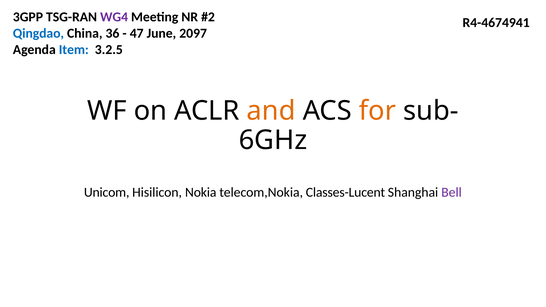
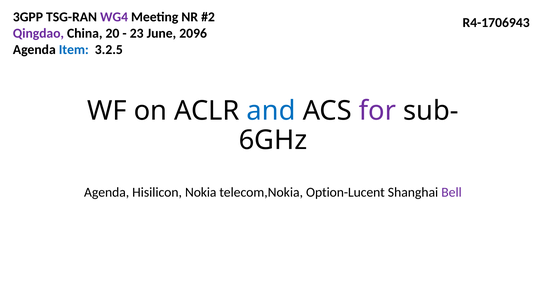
R4-4674941: R4-4674941 -> R4-1706943 (496, 23)
Qingdao colour: blue -> purple (38, 33)
36: 36 -> 20 (112, 33)
47: 47 -> 23 (137, 33)
2097: 2097 -> 2096 (193, 33)
and colour: orange -> blue (271, 111)
for colour: orange -> purple (377, 111)
Unicom: Unicom -> Agenda (107, 192)
Classes-Lucent: Classes-Lucent -> Option-Lucent (345, 192)
